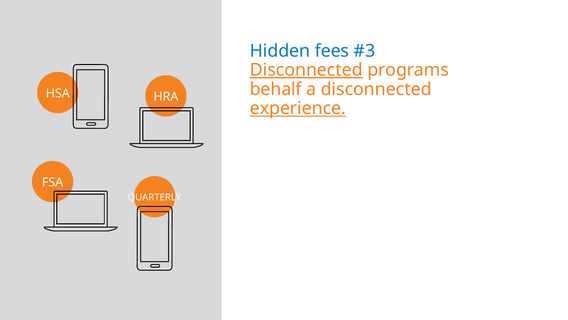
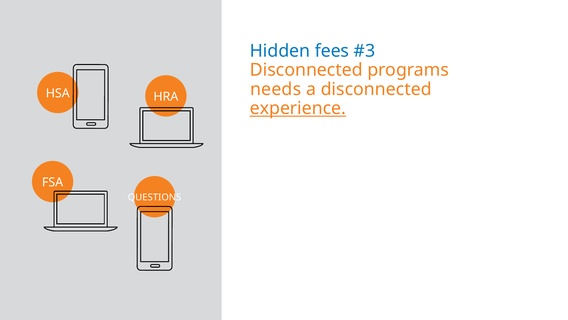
Disconnected underline: present -> none (306, 70)
behalf: behalf -> needs (276, 89)
QUARTERLY: QUARTERLY -> QUESTIONS (155, 197)
